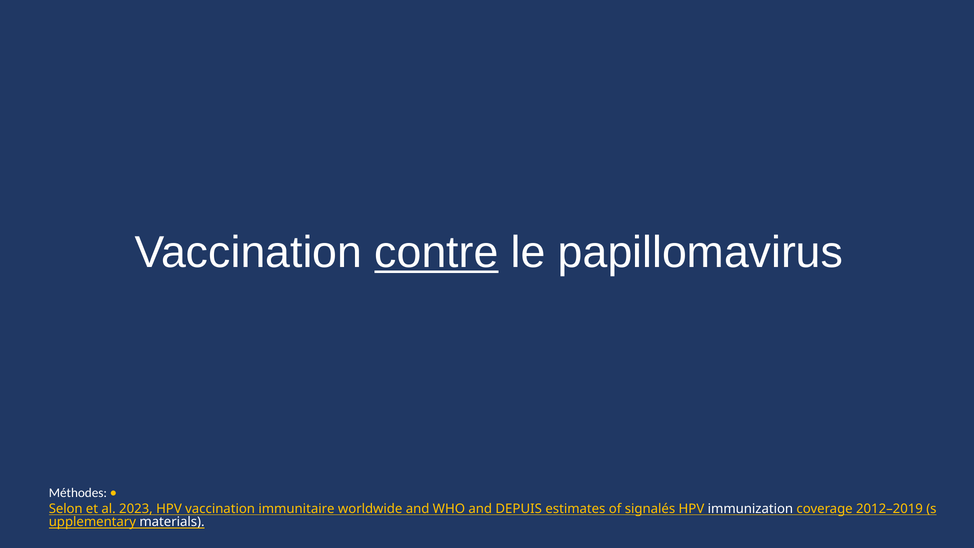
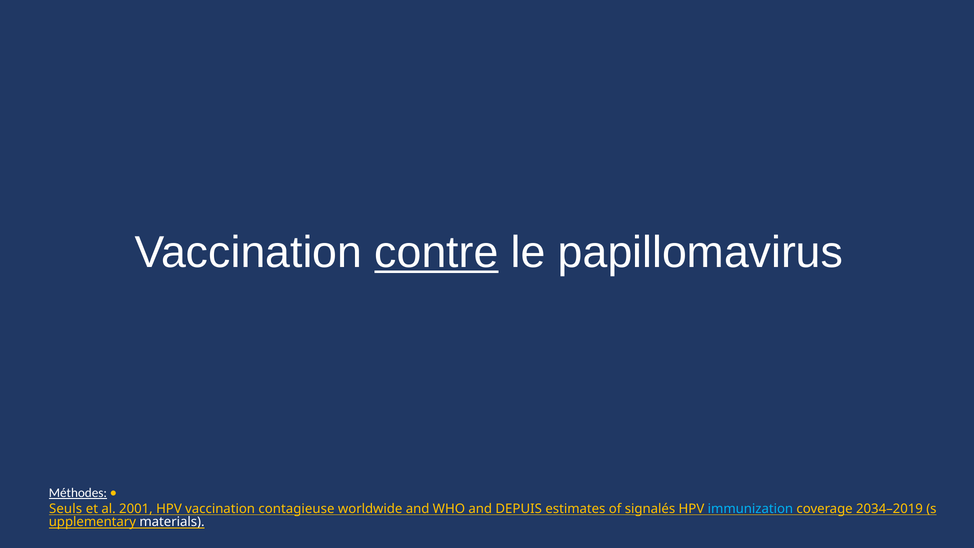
Méthodes underline: none -> present (78, 493)
Selon: Selon -> Seuls (66, 509)
2023: 2023 -> 2001 (136, 509)
immunitaire: immunitaire -> contagieuse (296, 509)
immunization colour: white -> light blue (750, 509)
2012–2019: 2012–2019 -> 2034–2019 (889, 509)
